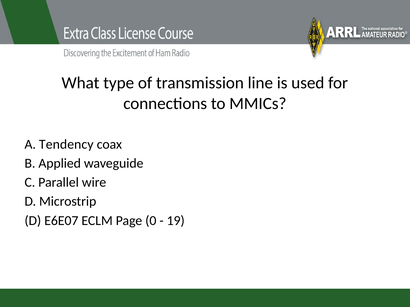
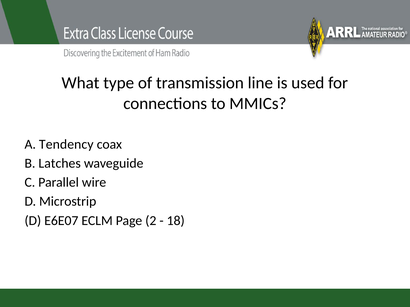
Applied: Applied -> Latches (60, 164)
0: 0 -> 2 (151, 221)
19: 19 -> 18 (176, 221)
